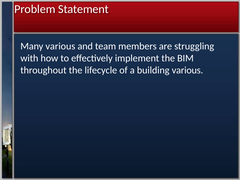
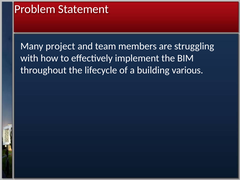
Many various: various -> project (60, 46)
